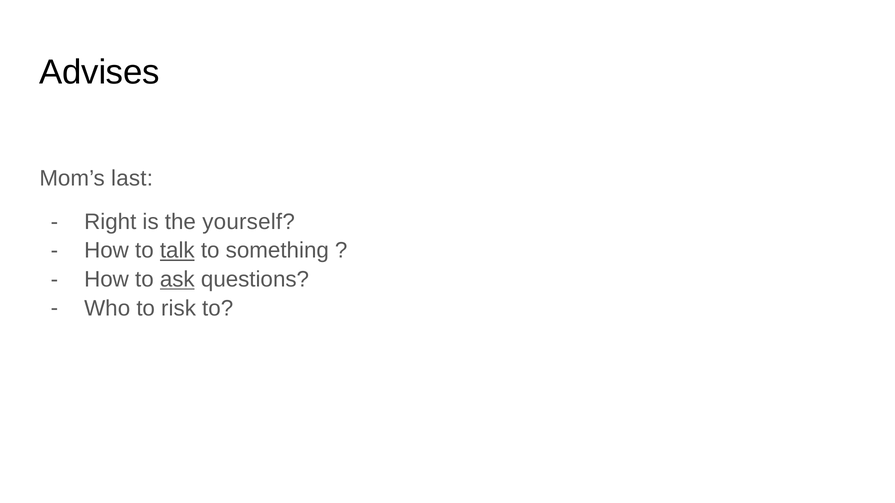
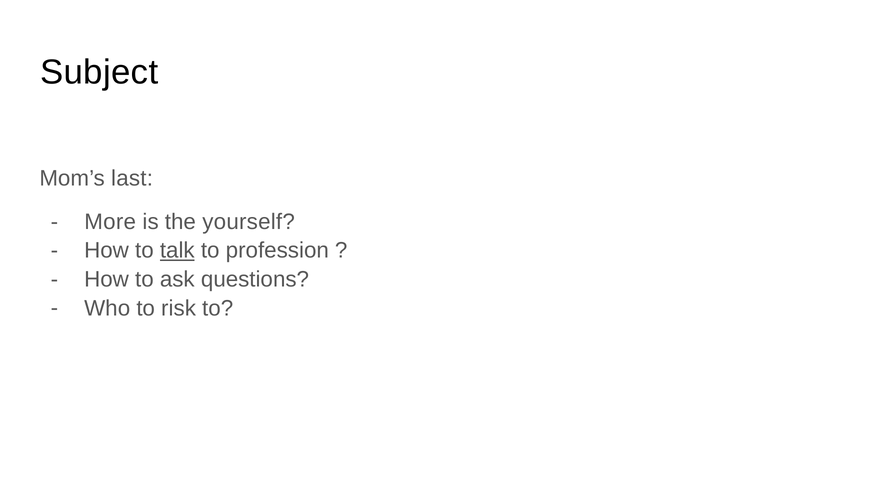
Advises: Advises -> Subject (99, 72)
Right: Right -> More (110, 222)
something: something -> profession (277, 251)
ask underline: present -> none (177, 280)
